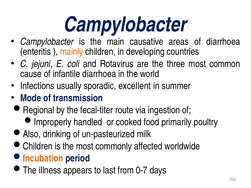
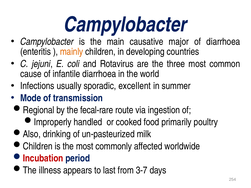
areas: areas -> major (179, 42)
fecal-titer: fecal-titer -> fecal-rare (97, 110)
Incubation colour: orange -> red (43, 158)
0-7: 0-7 -> 3-7 (142, 171)
